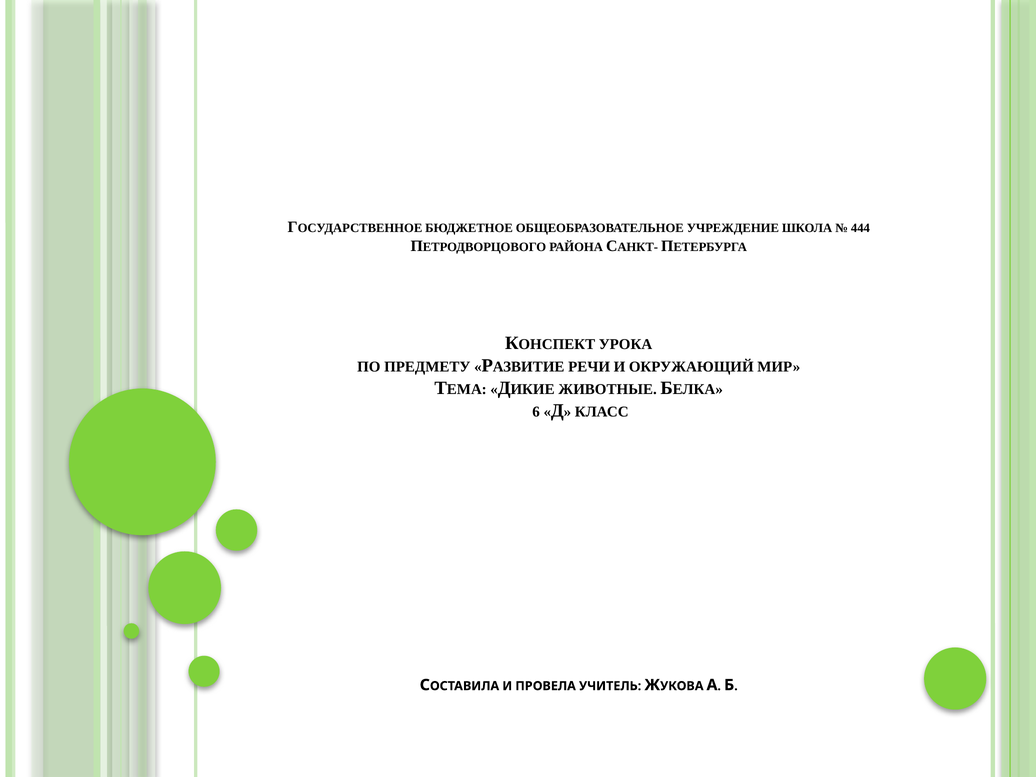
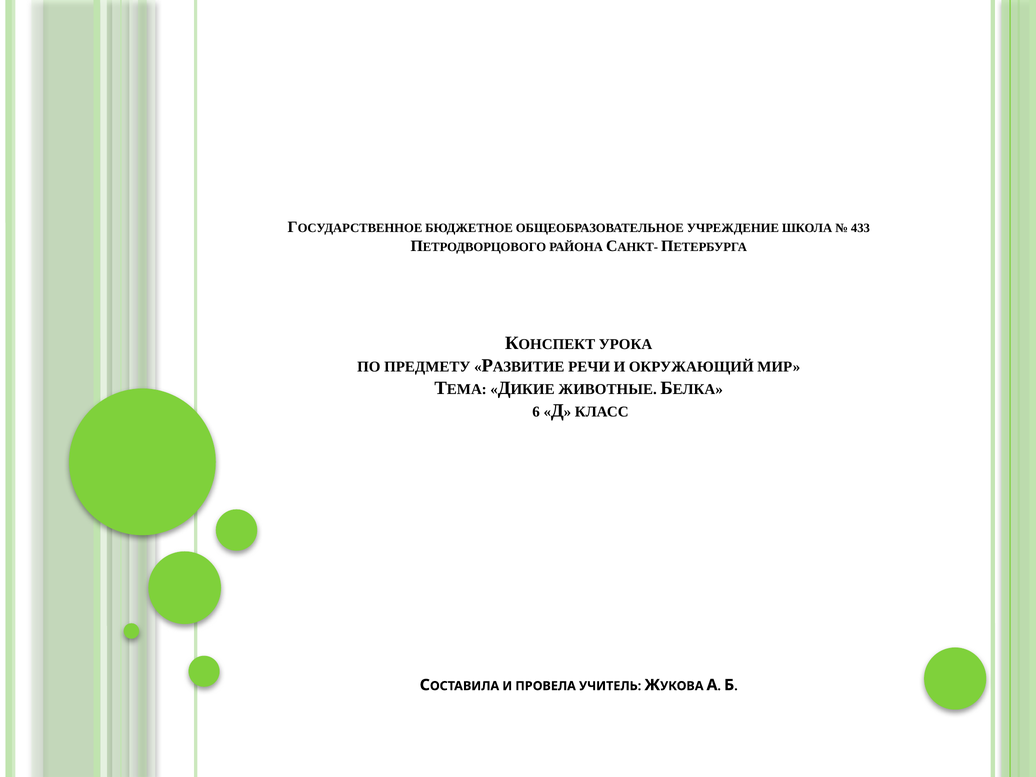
444: 444 -> 433 (860, 228)
